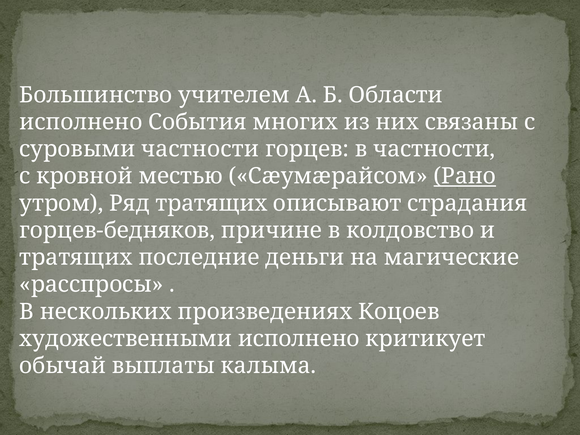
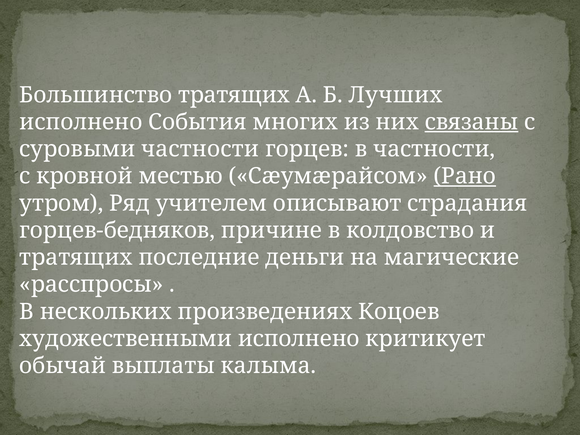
Большинство учителем: учителем -> тратящих (234, 95)
Области: Области -> Лучших (396, 95)
связаны underline: none -> present (471, 122)
Ряд тратящих: тратящих -> учителем (211, 203)
